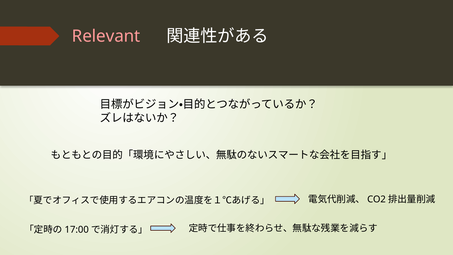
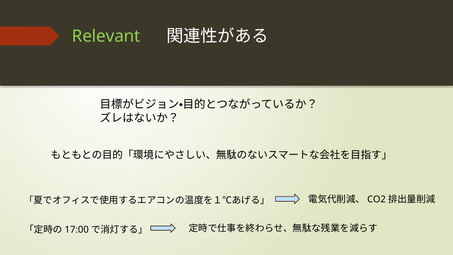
Relevant colour: pink -> light green (106, 36)
